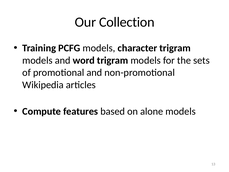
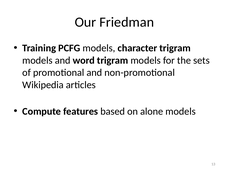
Collection: Collection -> Friedman (127, 22)
